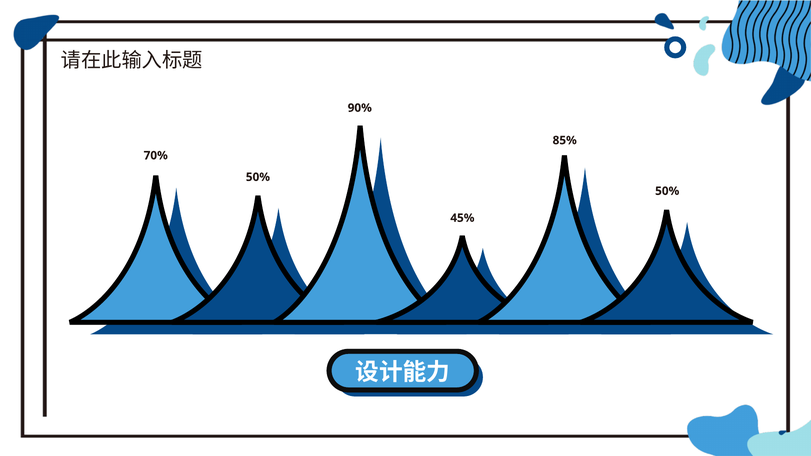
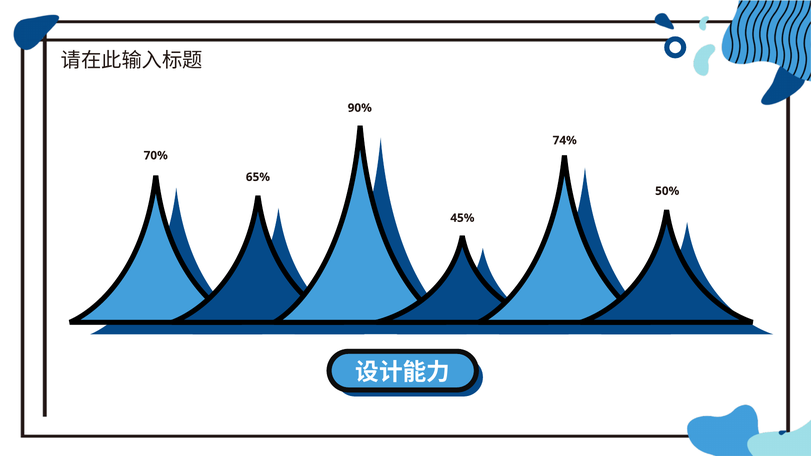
85%: 85% -> 74% (565, 140)
50%: 50% -> 65% (258, 177)
